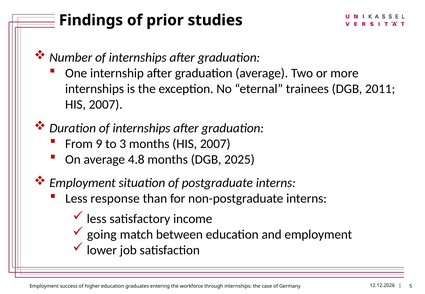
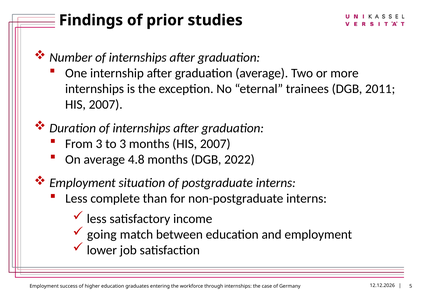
From 9: 9 -> 3 (99, 144)
2025: 2025 -> 2022 (239, 160)
response: response -> complete (115, 199)
